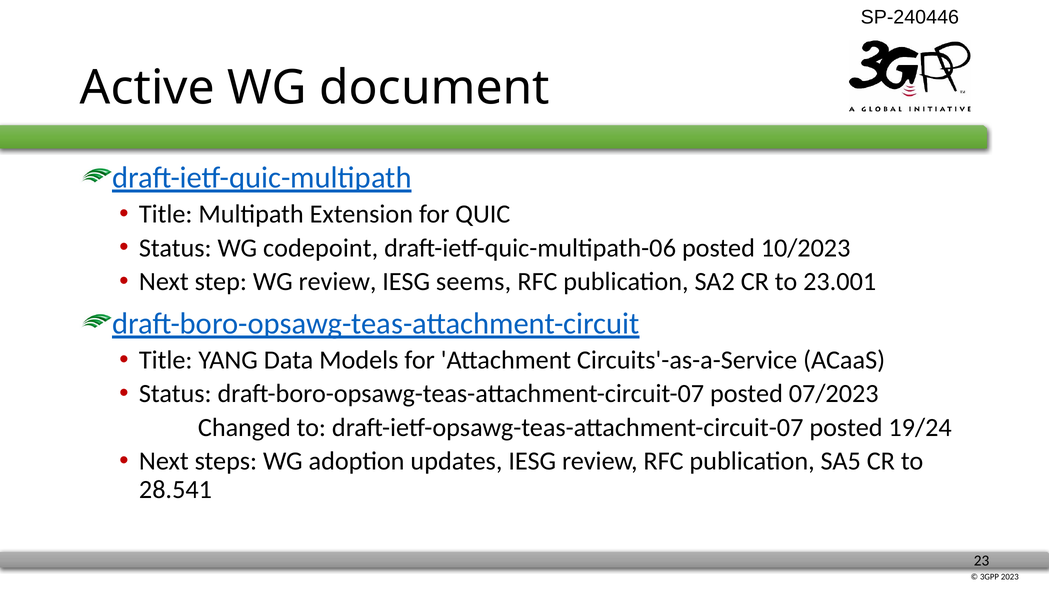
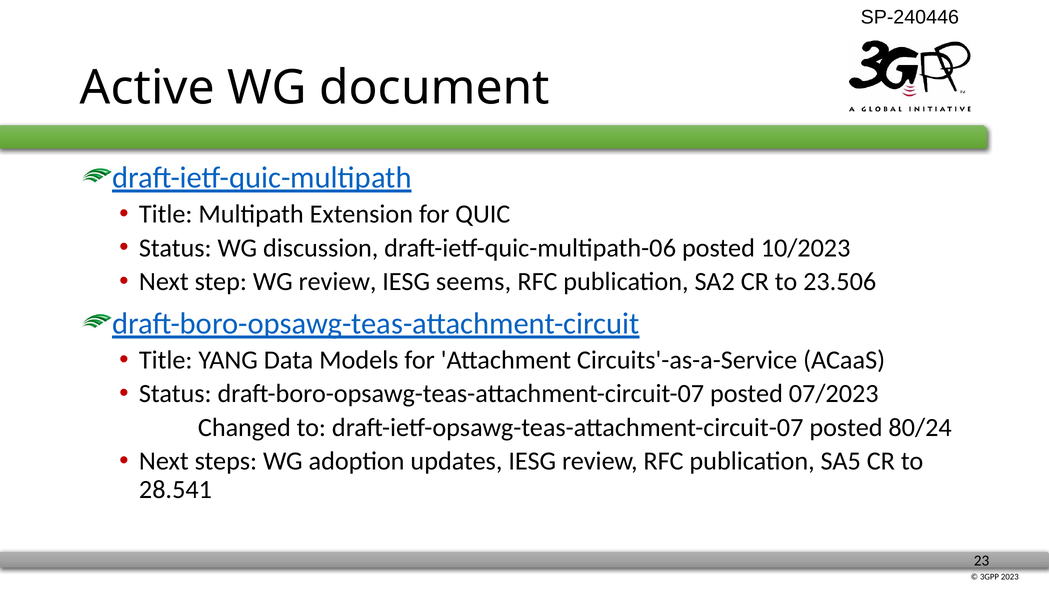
codepoint: codepoint -> discussion (321, 248)
23.001: 23.001 -> 23.506 (840, 282)
19/24: 19/24 -> 80/24 (920, 427)
